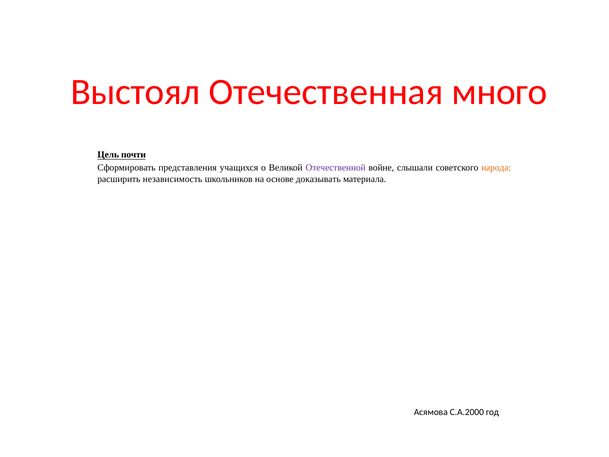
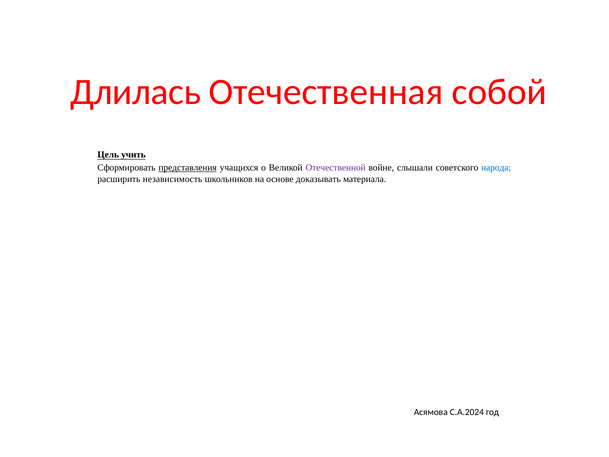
Выстоял: Выстоял -> Длилась (136, 92)
много: много -> собой (499, 92)
почти: почти -> учить (134, 155)
представления underline: none -> present (188, 168)
народа colour: orange -> blue (496, 168)
С.А.2000: С.А.2000 -> С.А.2024 (467, 412)
